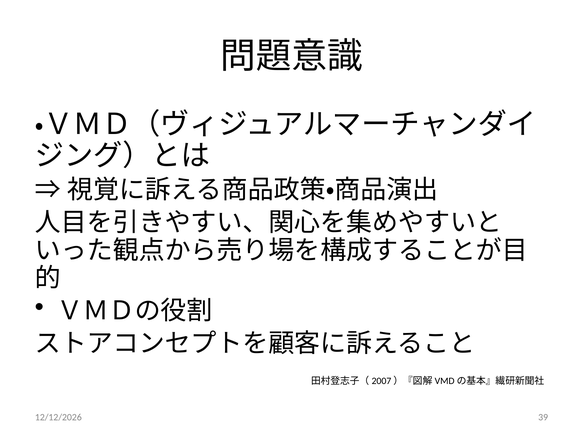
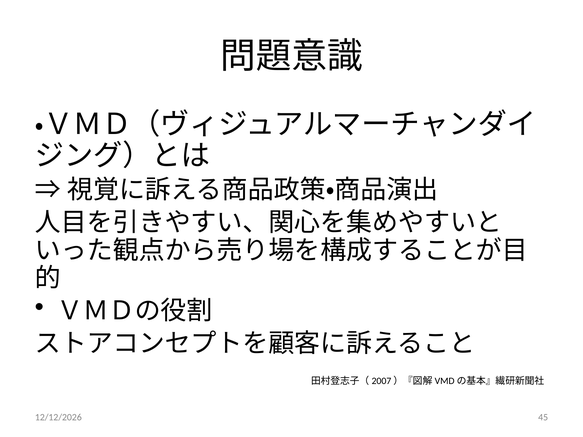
39: 39 -> 45 (543, 417)
